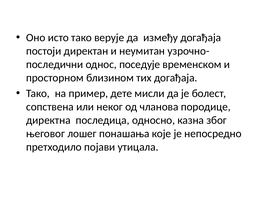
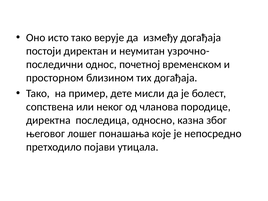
поседује: поседује -> почетној (140, 64)
